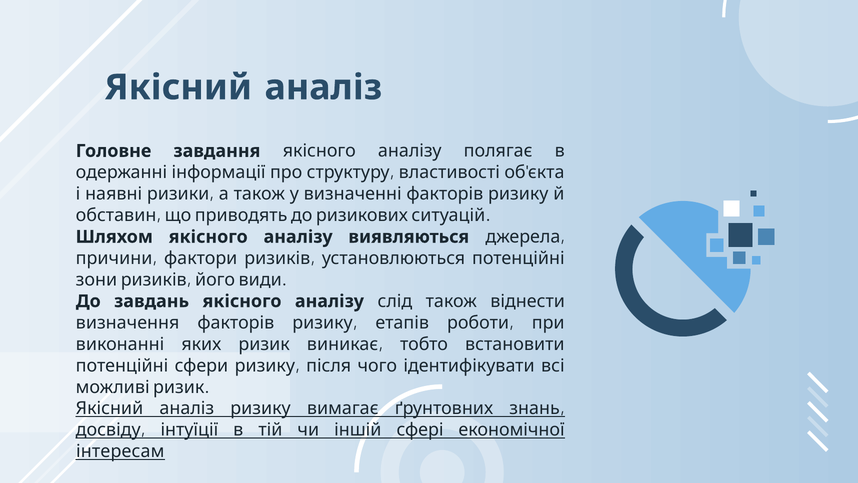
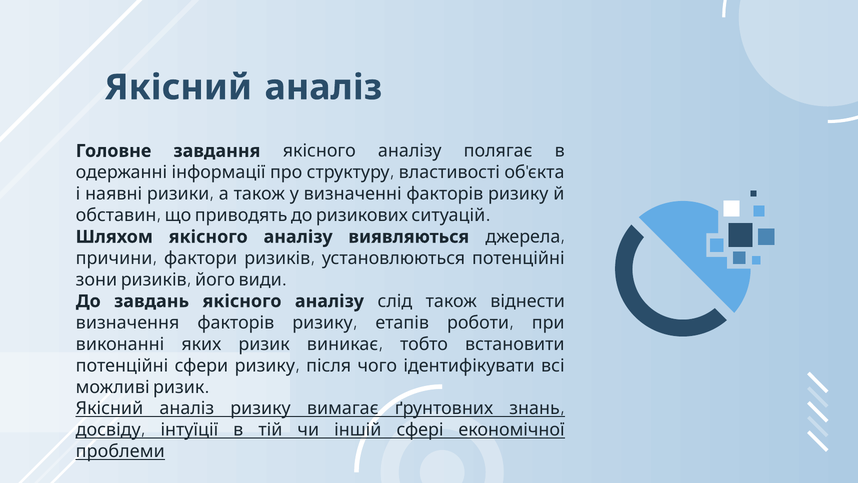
інтересам: інтересам -> проблеми (120, 451)
